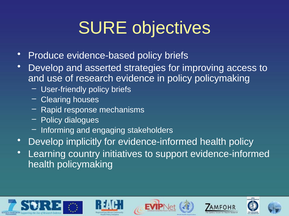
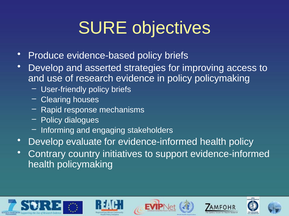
implicitly: implicitly -> evaluate (84, 142)
Learning: Learning -> Contrary (47, 155)
